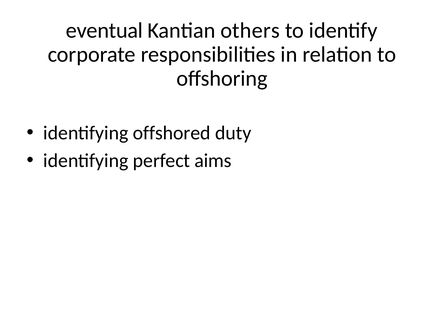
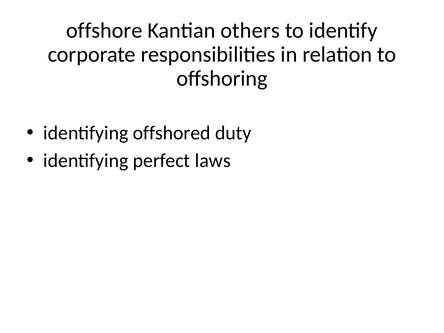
eventual: eventual -> offshore (104, 30)
aims: aims -> laws (213, 161)
